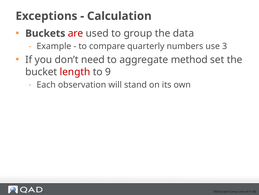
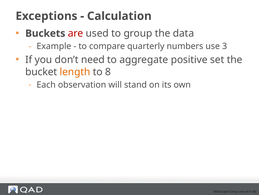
method: method -> positive (189, 59)
length colour: red -> orange (75, 72)
9: 9 -> 8 (108, 72)
